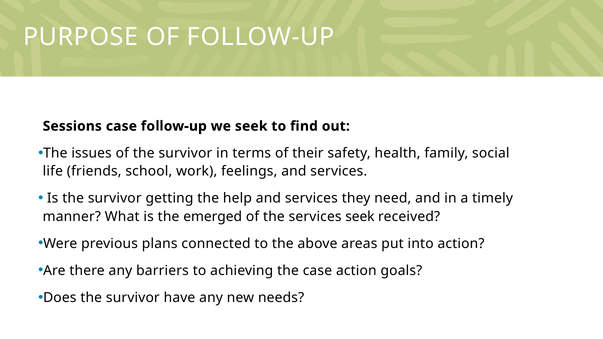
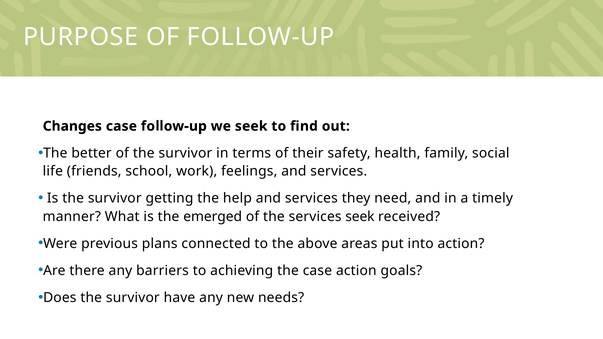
Sessions: Sessions -> Changes (72, 126)
issues: issues -> better (92, 153)
